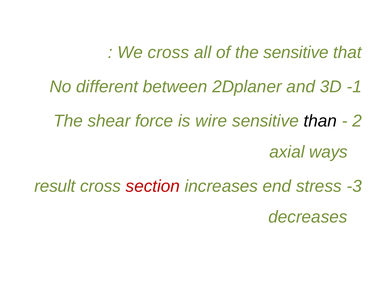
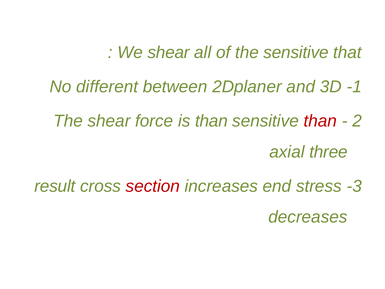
We cross: cross -> shear (169, 53)
is wire: wire -> than (211, 121)
than colour: black -> red (320, 121)
ways: ways -> three (328, 152)
